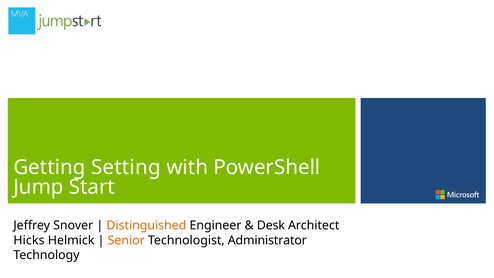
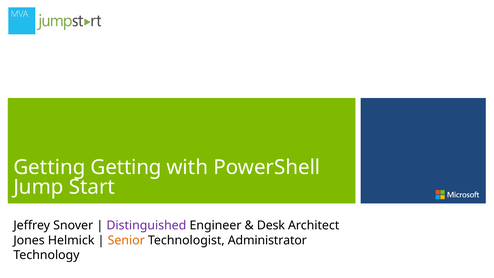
Getting Setting: Setting -> Getting (126, 167)
Distinguished colour: orange -> purple (146, 225)
Hicks: Hicks -> Jones (29, 240)
